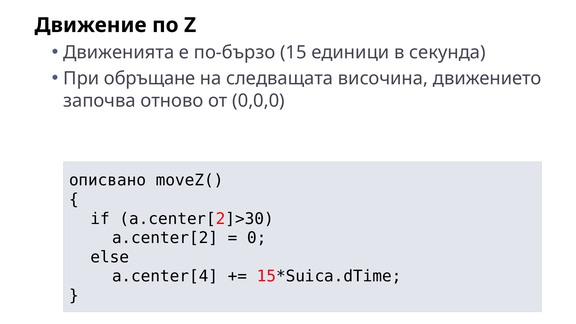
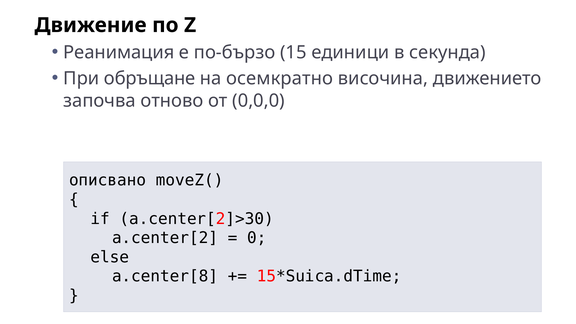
Движенията: Движенията -> Реанимация (119, 52)
следващата: следващата -> осемкратно (280, 79)
a.center[4: a.center[4 -> a.center[8 (165, 276)
